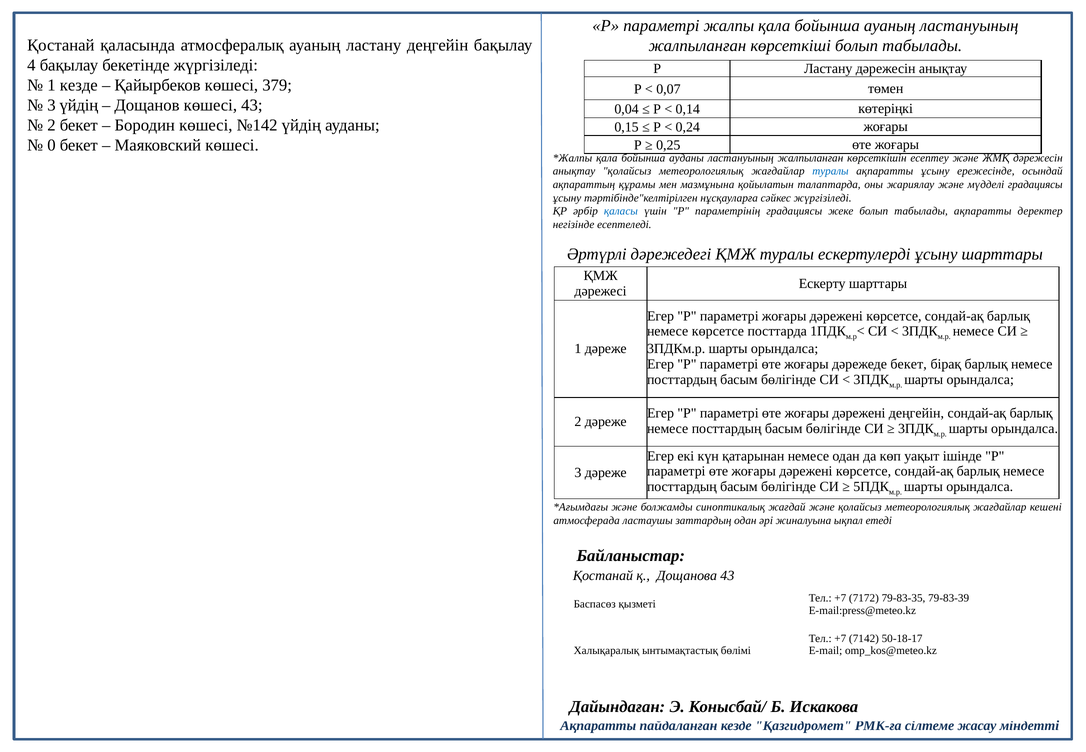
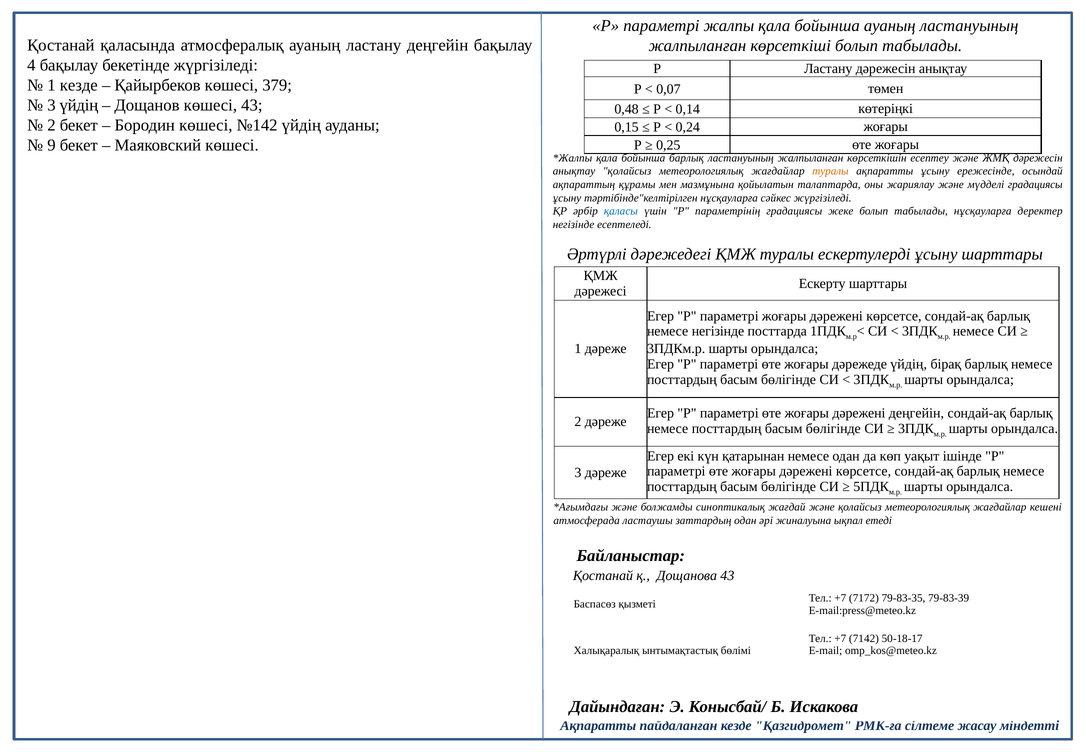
0,04: 0,04 -> 0,48 (627, 109)
0: 0 -> 9 (51, 145)
бойынша ауданы: ауданы -> барлық (686, 158)
туралы colour: blue -> orange (830, 171)
табылады ақпаратты: ақпаратты -> нұсқауларға (983, 211)
немесе көрсетсе: көрсетсе -> негізінде (718, 331)
дәрежеде бекет: бекет -> үйдің (909, 364)
